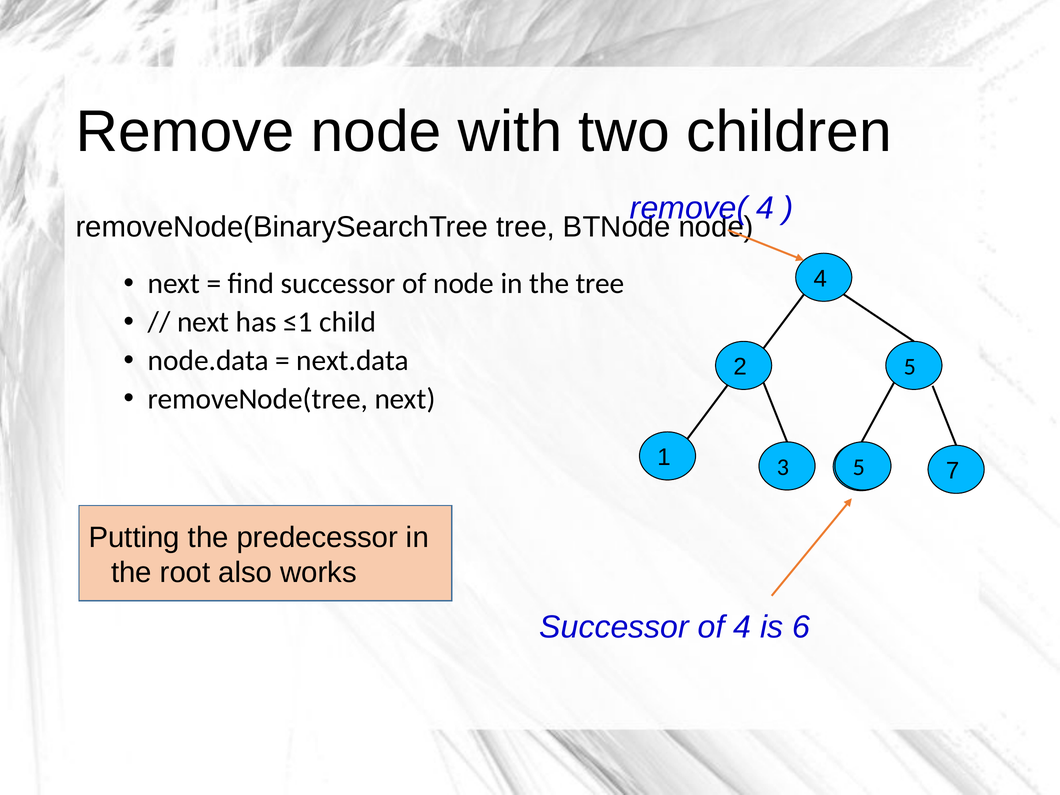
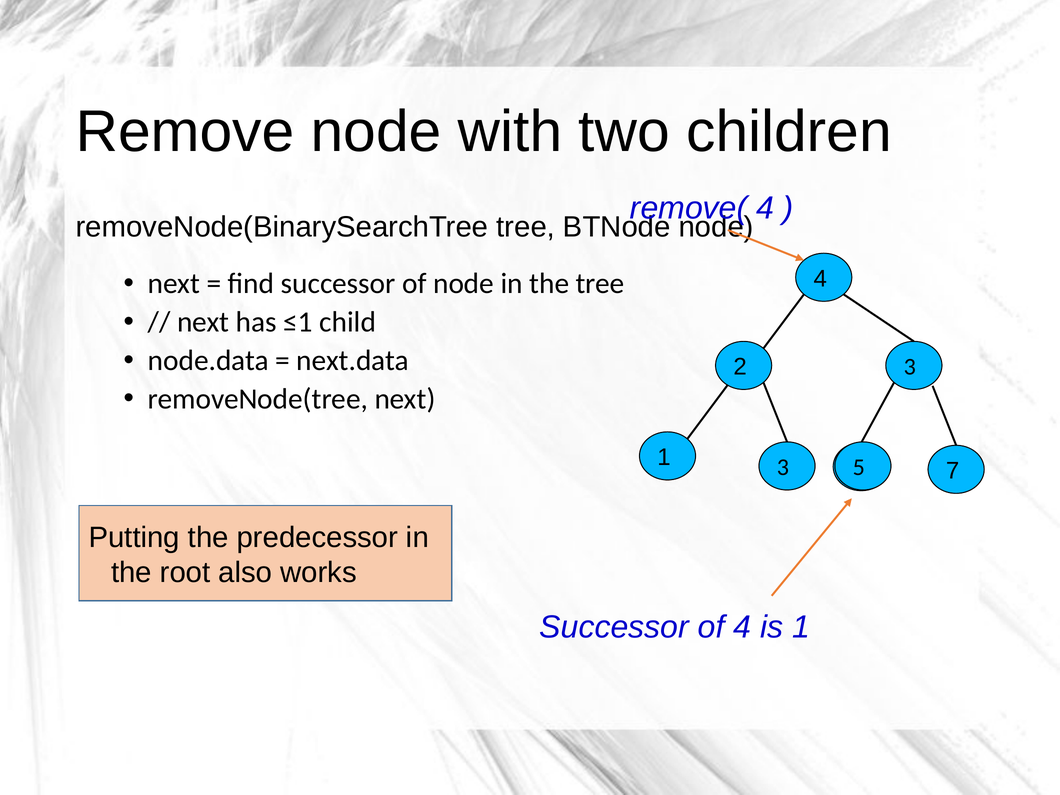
2 5: 5 -> 3 (910, 367)
is 6: 6 -> 1 (801, 627)
